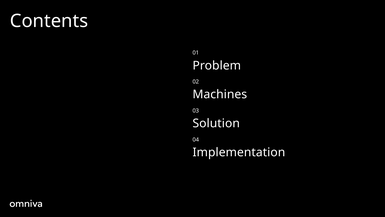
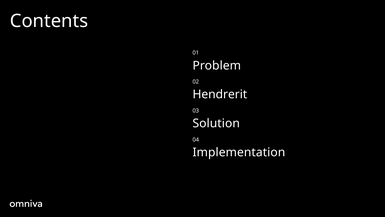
Machines: Machines -> Hendrerit (220, 94)
